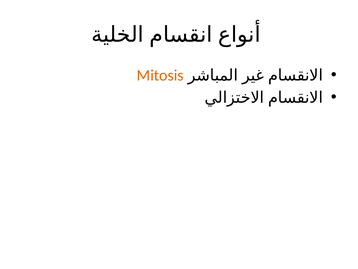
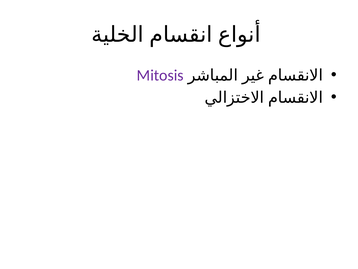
Mitosis colour: orange -> purple (160, 75)
